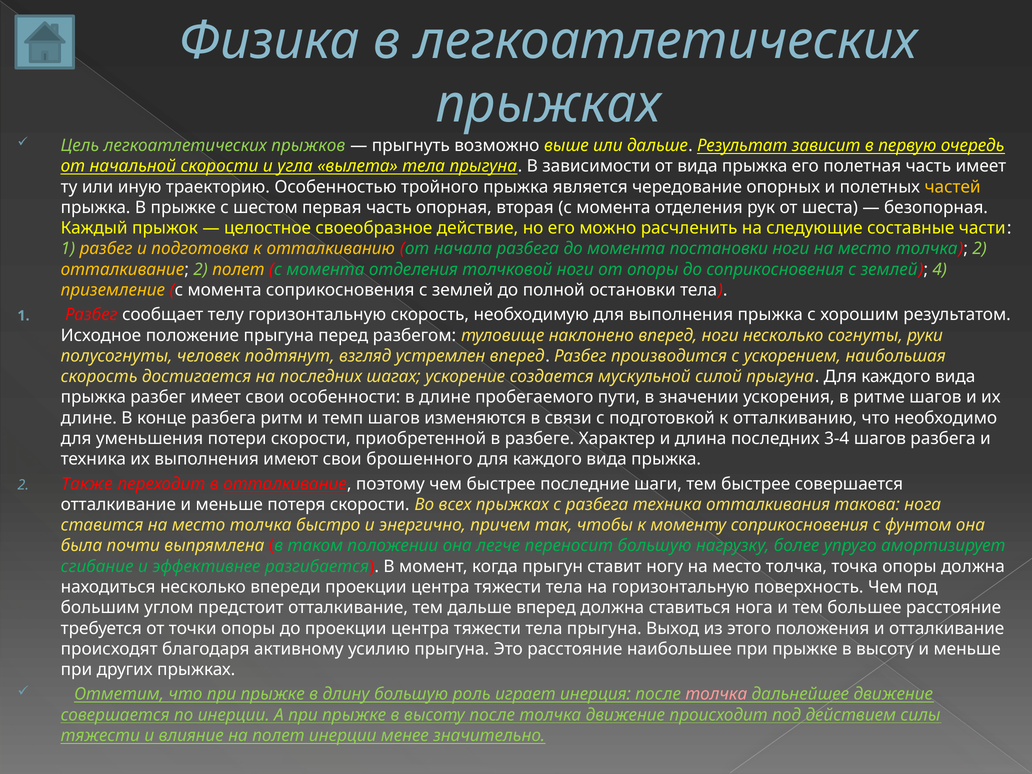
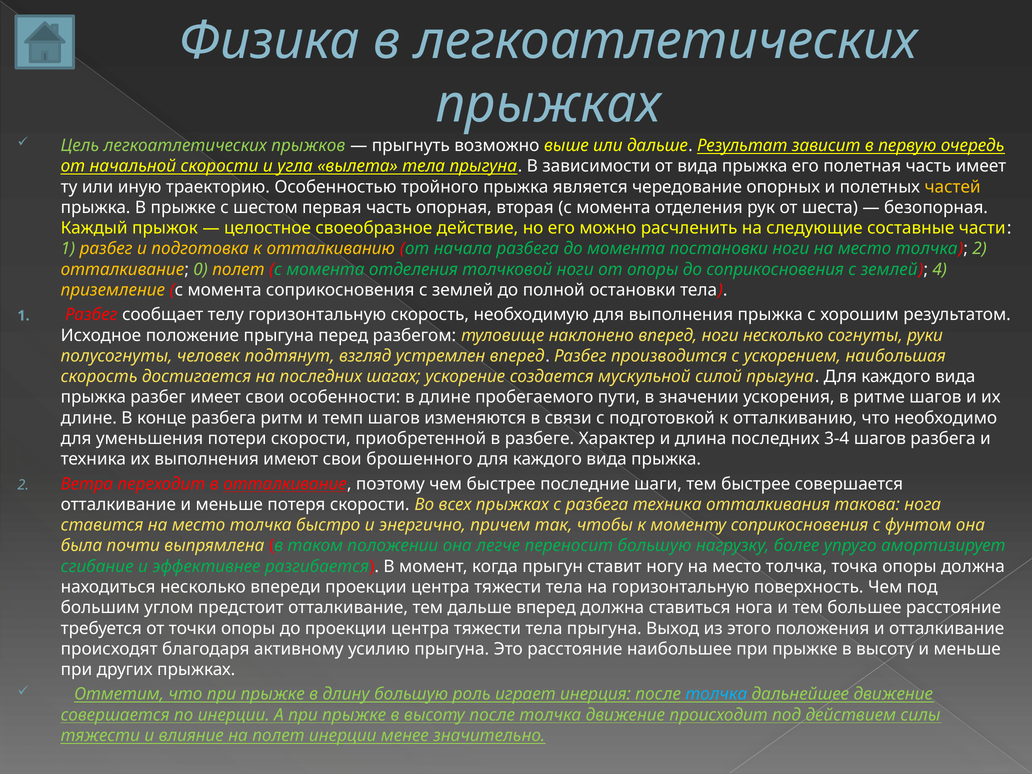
отталкивание 2: 2 -> 0 (201, 269)
Также: Также -> Ветра (87, 484)
толчка colour: pink -> light blue (716, 694)
